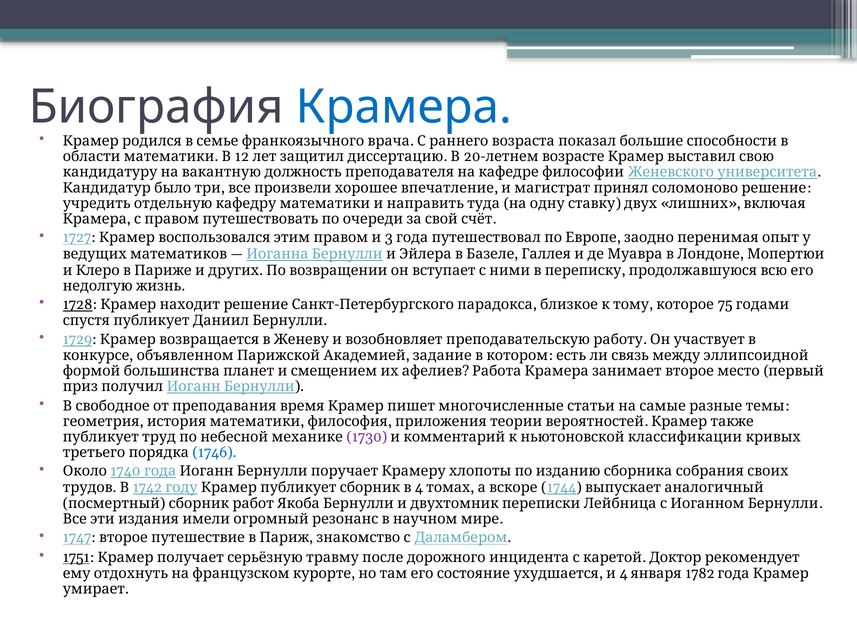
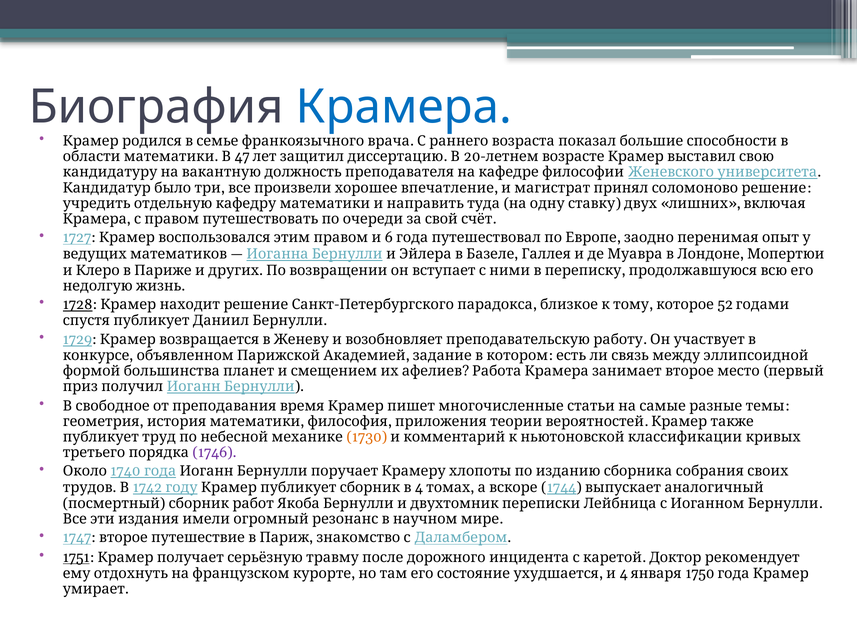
12: 12 -> 47 (242, 156)
3: 3 -> 6 (389, 238)
75: 75 -> 52 (725, 304)
1730 colour: purple -> orange (367, 437)
1746 colour: blue -> purple (215, 452)
1782: 1782 -> 1750 (700, 573)
